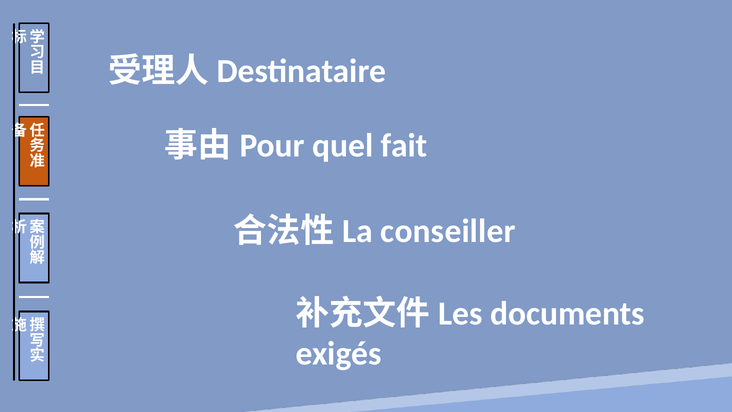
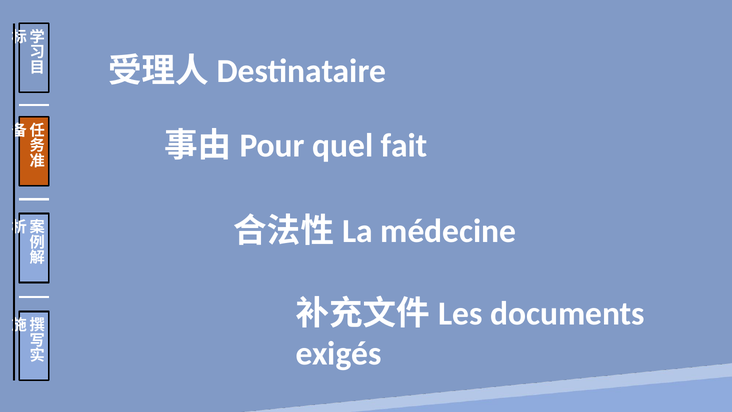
conseiller: conseiller -> médecine (448, 231)
